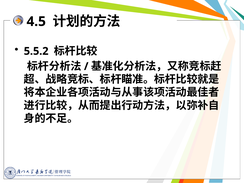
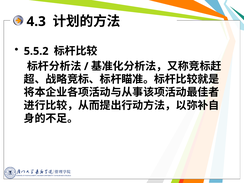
4.5: 4.5 -> 4.3 (36, 21)
